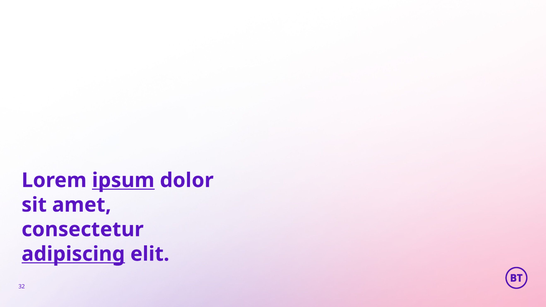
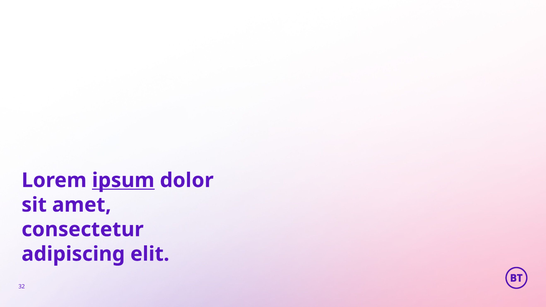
adipiscing underline: present -> none (73, 254)
